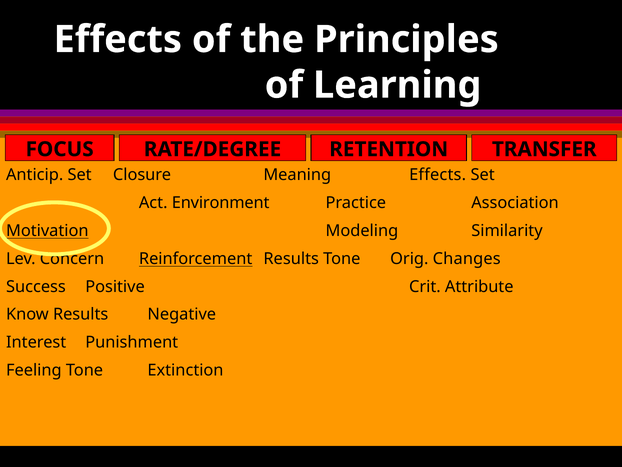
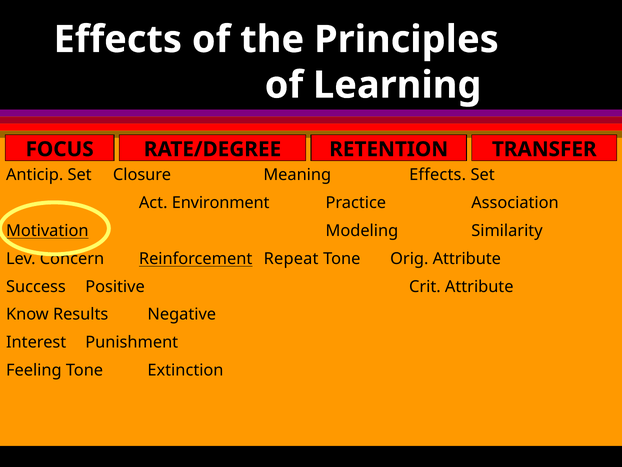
Reinforcement Results: Results -> Repeat (291, 258)
Orig Changes: Changes -> Attribute (467, 258)
